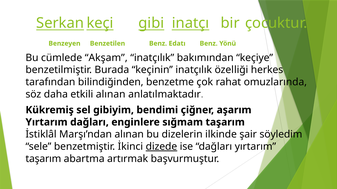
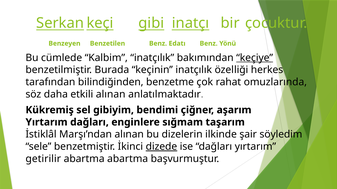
Akşam: Akşam -> Kalbim (106, 58)
keçiye underline: none -> present (255, 58)
taşarım: taşarım -> getirilir (43, 159)
abartma artırmak: artırmak -> abartma (128, 159)
